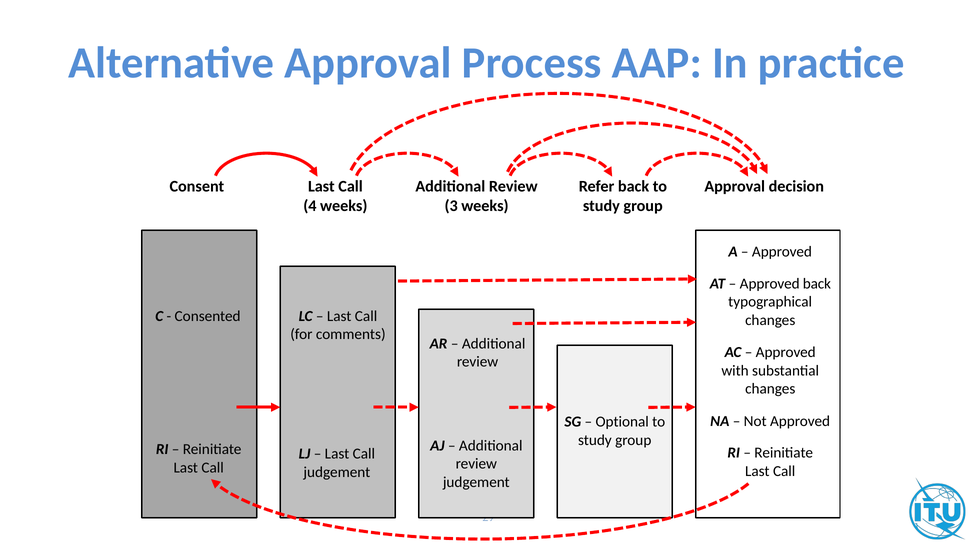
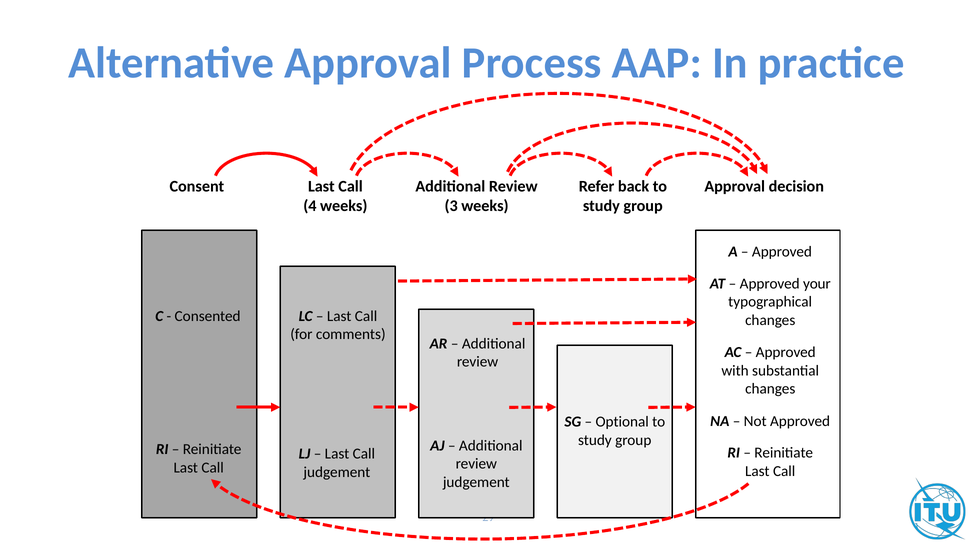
Approved back: back -> your (817, 283)
